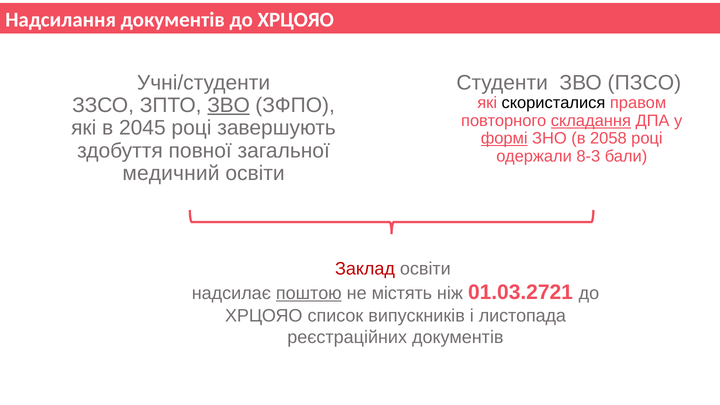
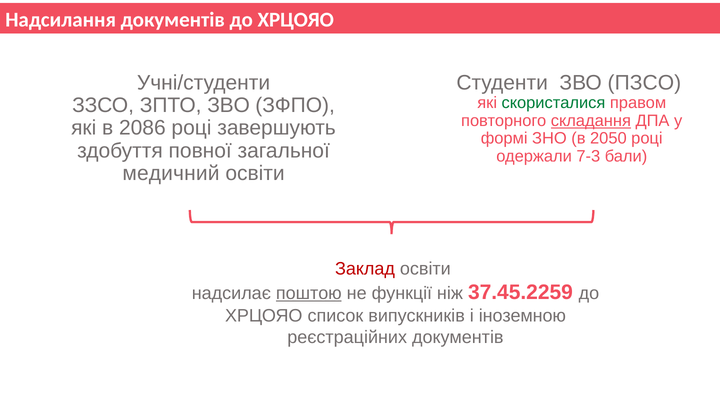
скористалися colour: black -> green (553, 103)
ЗВО underline: present -> none (229, 105)
2045: 2045 -> 2086 (142, 128)
формі underline: present -> none (504, 139)
2058: 2058 -> 2050 (608, 139)
8-3: 8-3 -> 7-3 (588, 156)
містять: містять -> функції (402, 293)
01.03.2721: 01.03.2721 -> 37.45.2259 (520, 292)
листопада: листопада -> іноземною (522, 316)
